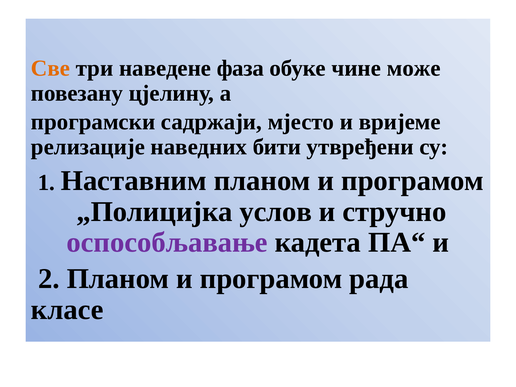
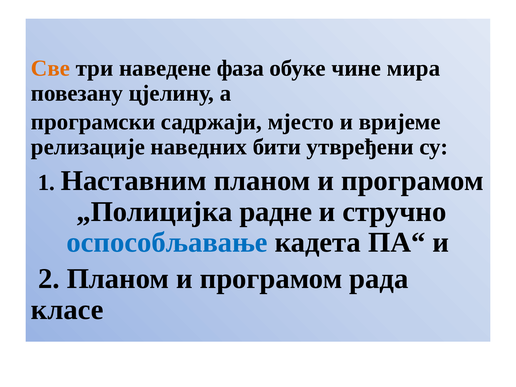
може: може -> мира (414, 68)
услов: услов -> радне (276, 212)
оспособљавање colour: purple -> blue (167, 243)
